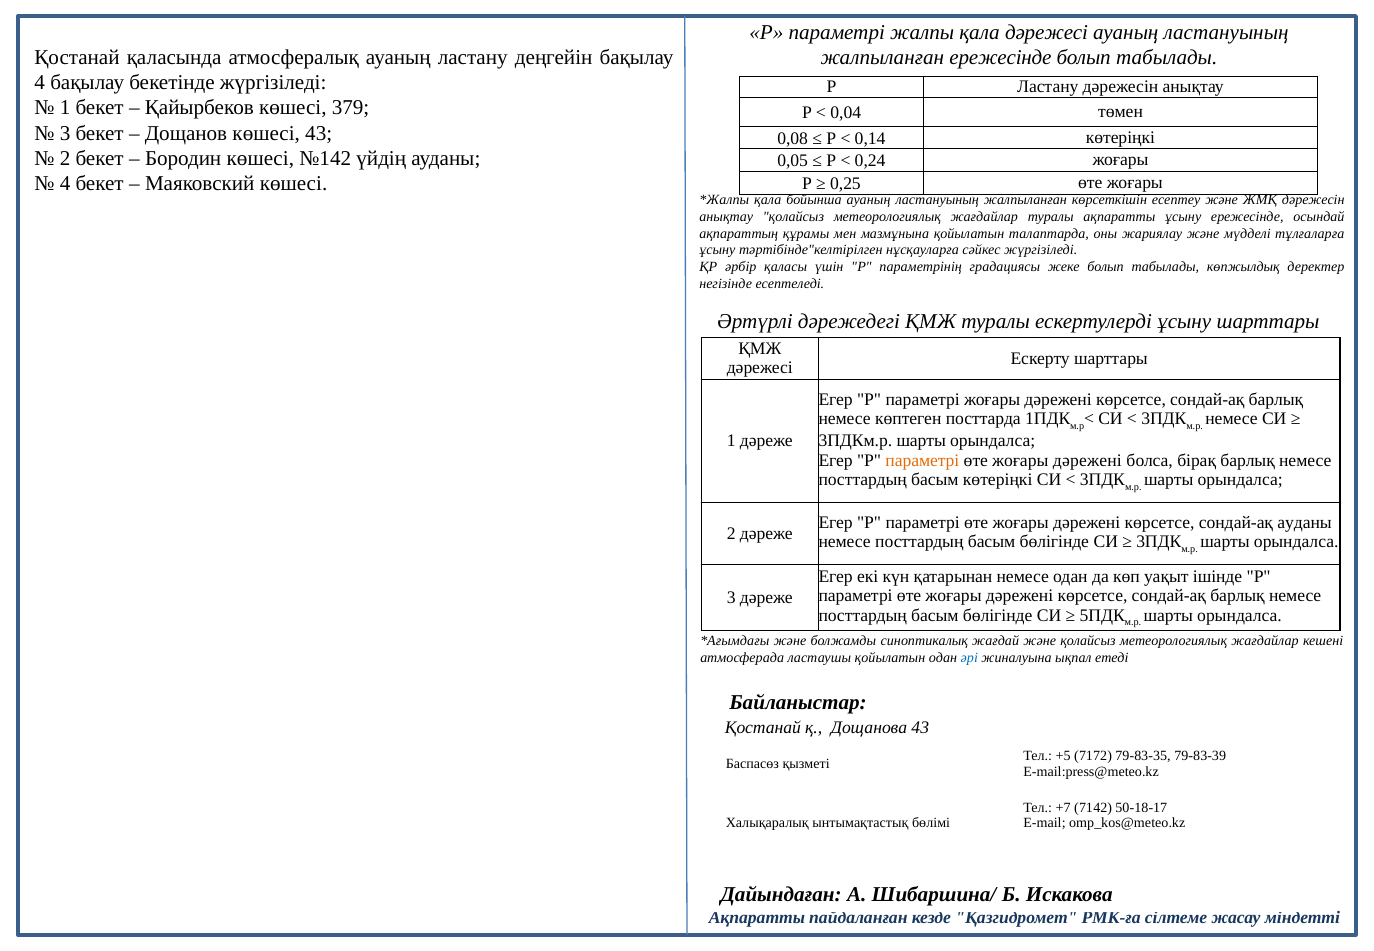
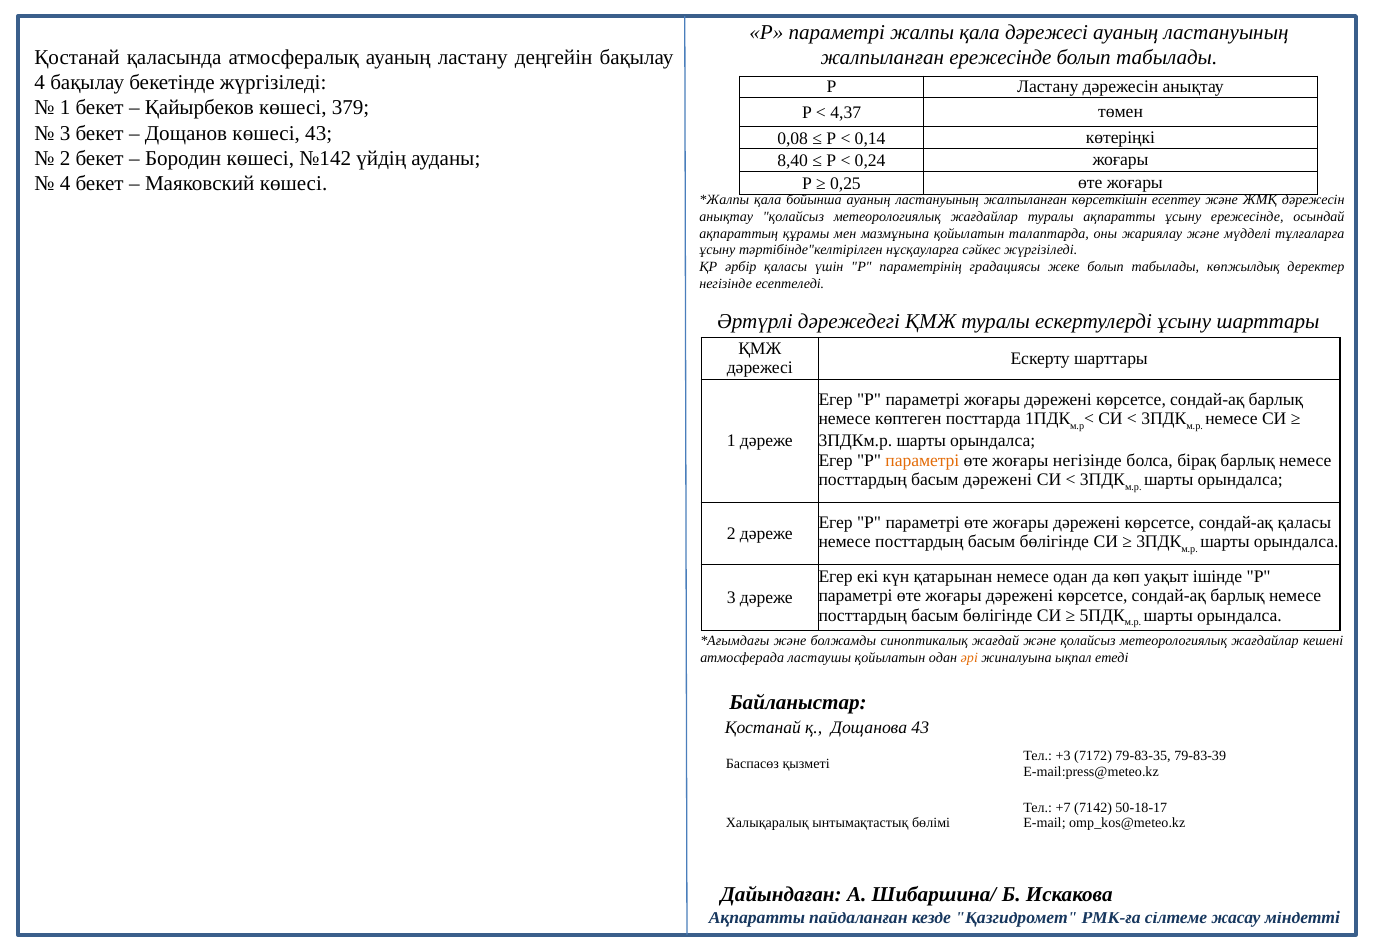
0,04: 0,04 -> 4,37 (846, 112)
0,05: 0,05 -> 8,40 (793, 161)
дәрежені: дәрежені -> негізінде (1087, 461)
басым көтеріңкі: көтеріңкі -> дәрежені (998, 480)
сондай-ақ ауданы: ауданы -> қаласы (1304, 523)
әрі colour: blue -> orange (969, 658)
+5: +5 -> +3 (1063, 756)
